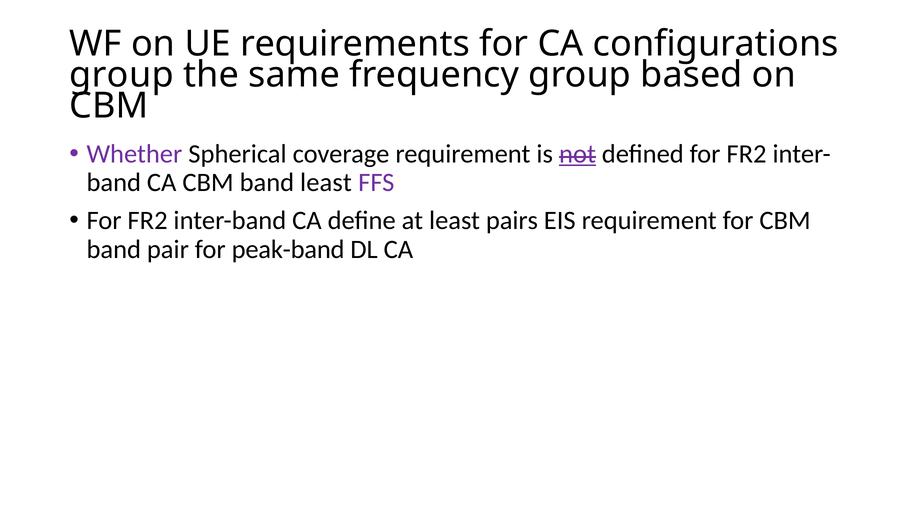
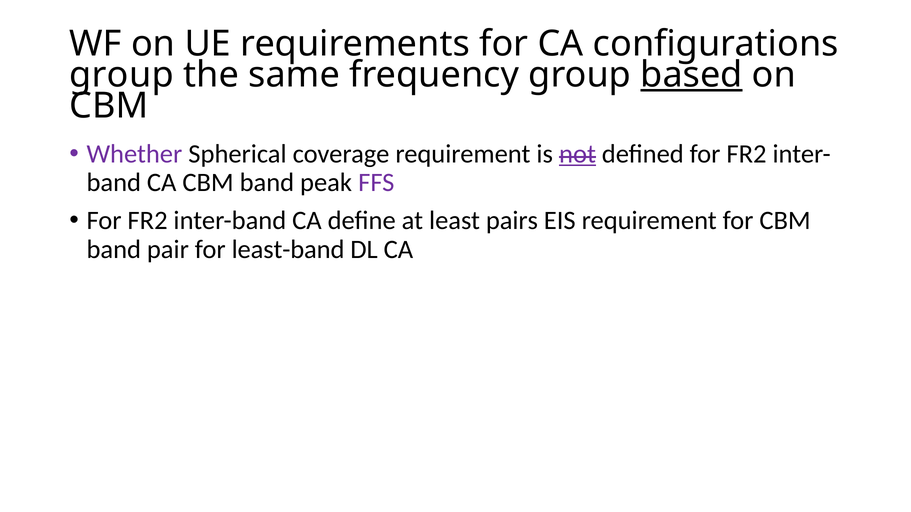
based underline: none -> present (692, 75)
band least: least -> peak (326, 183)
peak-band: peak-band -> least-band (288, 250)
